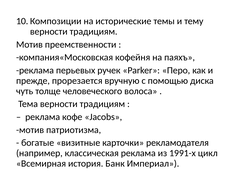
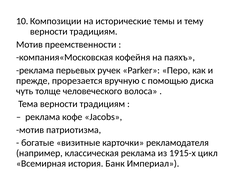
1991-х: 1991-х -> 1915-х (183, 153)
